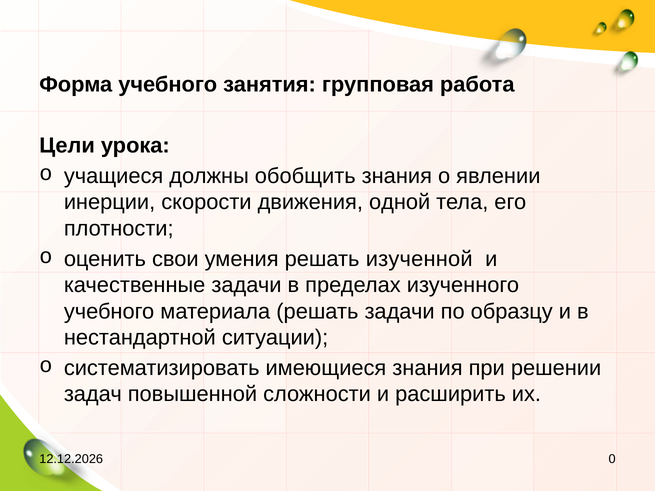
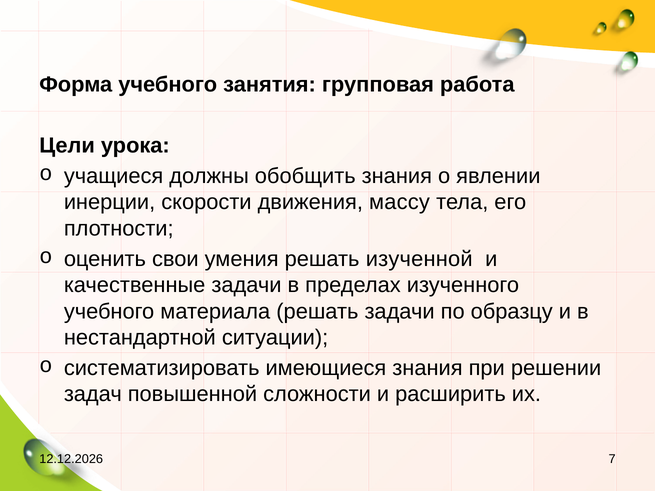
одной: одной -> массу (400, 202)
0: 0 -> 7 (612, 459)
